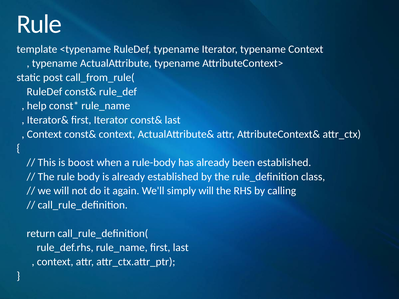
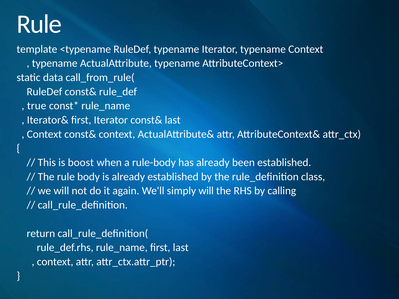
post: post -> data (53, 78)
help: help -> true (37, 106)
